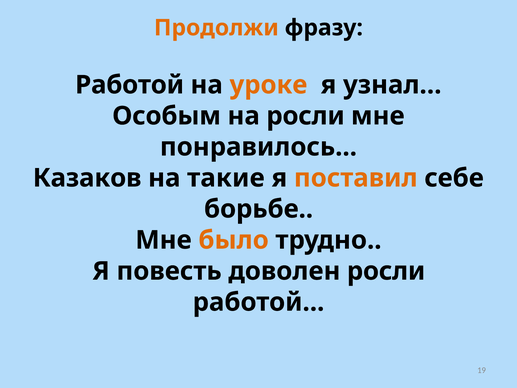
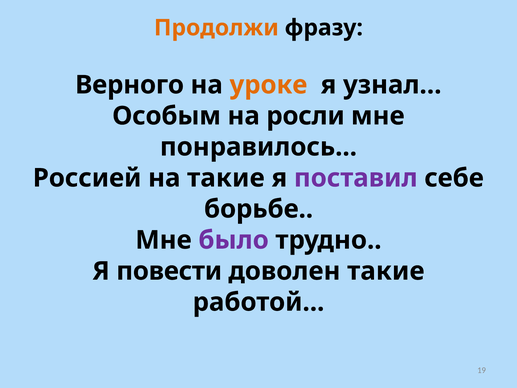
Работой: Работой -> Верного (130, 85)
Казаков: Казаков -> Россией (87, 178)
поставил colour: orange -> purple (356, 178)
было colour: orange -> purple (234, 240)
повесть: повесть -> повести (169, 271)
доволен росли: росли -> такие (386, 271)
